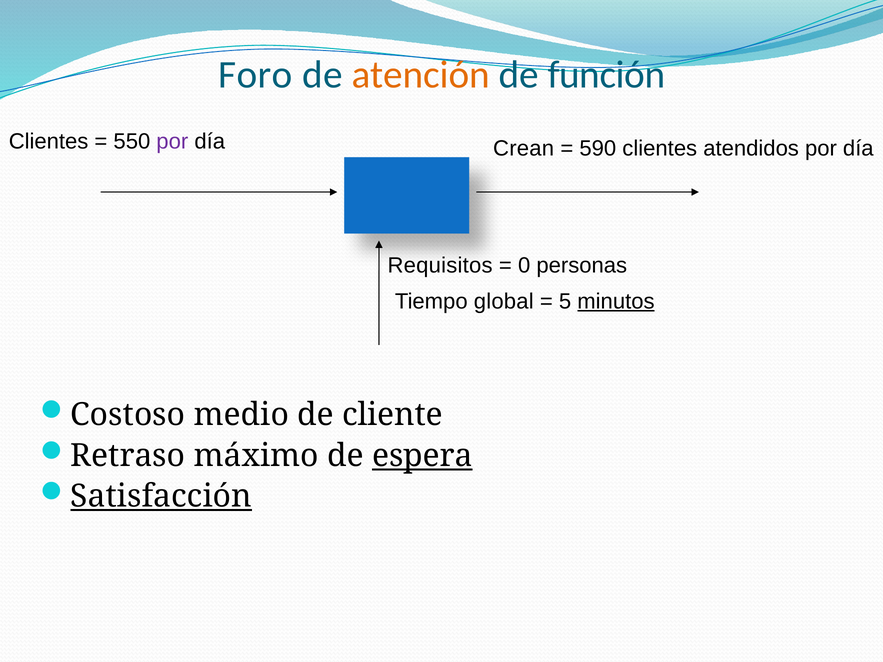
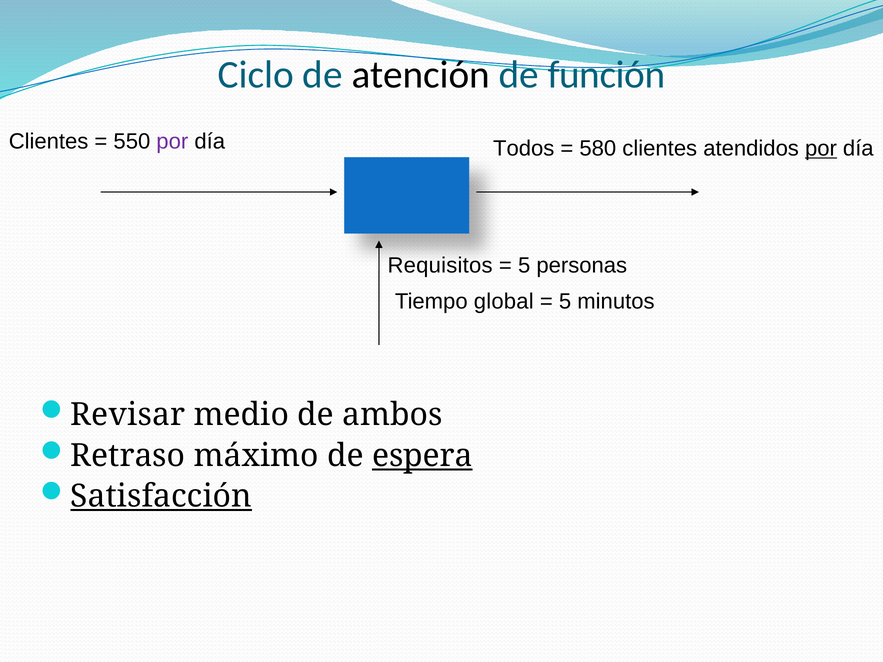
Foro: Foro -> Ciclo (256, 75)
atención colour: orange -> black (421, 75)
Crean: Crean -> Todos (524, 149)
590: 590 -> 580 (598, 149)
por underline: none -> present (821, 149)
0: 0 -> 5 (524, 265)
minutos underline: present -> none (616, 301)
Costoso: Costoso -> Revisar (128, 415)
cliente: cliente -> ambos (392, 415)
